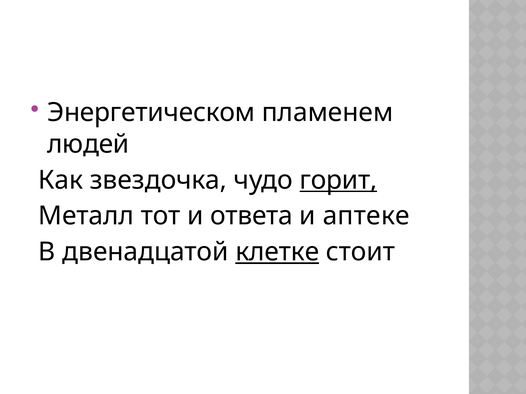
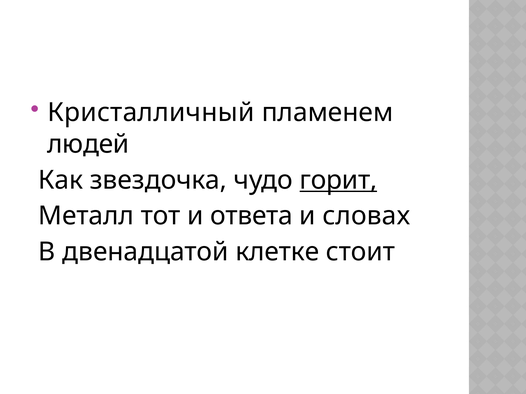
Энергетическом: Энергетическом -> Кристалличный (151, 113)
аптеке: аптеке -> словах (366, 216)
клетке underline: present -> none (277, 252)
